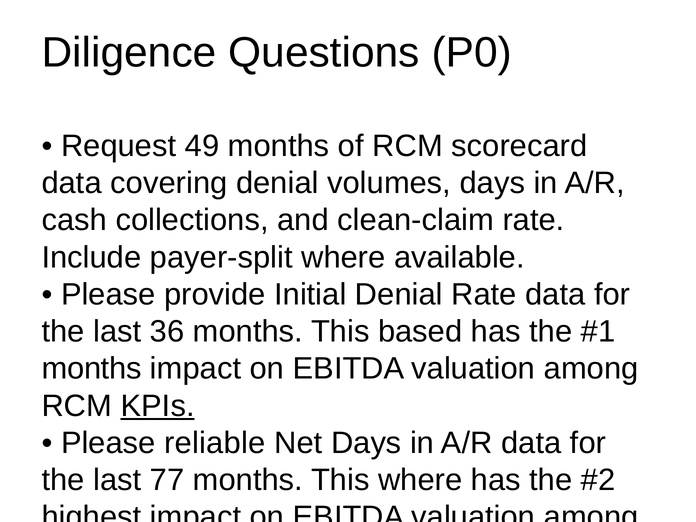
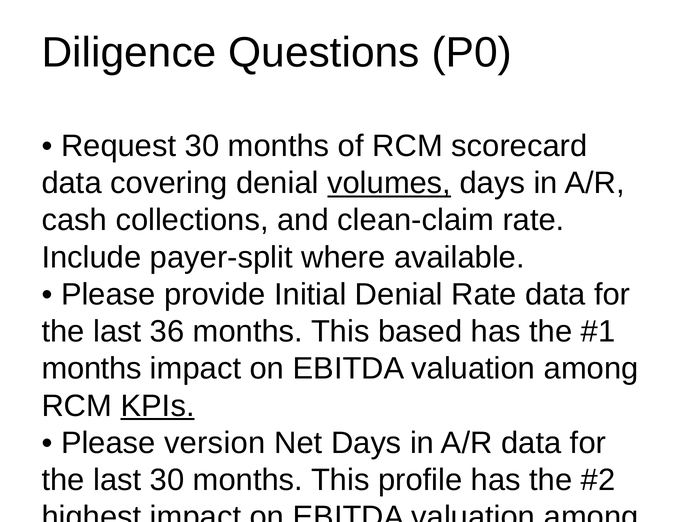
Request 49: 49 -> 30 (202, 146)
volumes underline: none -> present (389, 183)
reliable: reliable -> version (215, 443)
last 77: 77 -> 30 (167, 480)
This where: where -> profile (420, 480)
